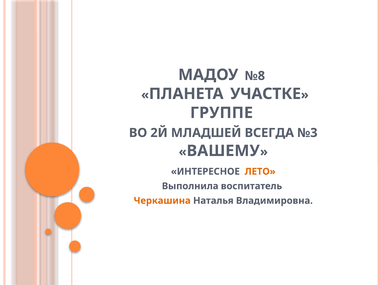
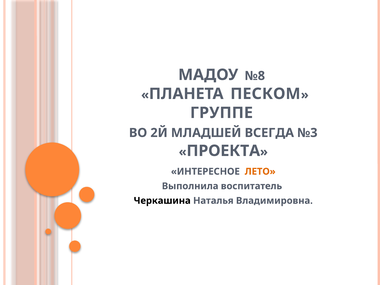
УЧАСТКЕ: УЧАСТКЕ -> ПЕСКОМ (265, 94)
ВАШЕМУ: ВАШЕМУ -> ПРОЕКТА (223, 151)
Черкашина colour: orange -> black (162, 201)
